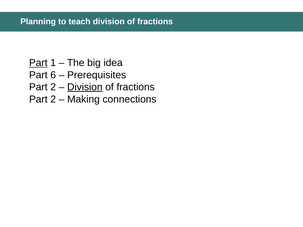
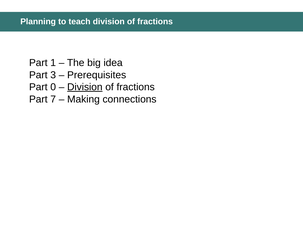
Part underline: present -> none (38, 63)
6: 6 -> 3 (53, 75)
2: 2 -> 0 (53, 87)
2: 2 -> 7 (53, 99)
